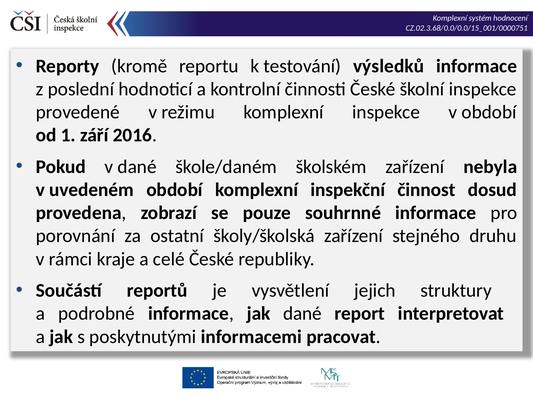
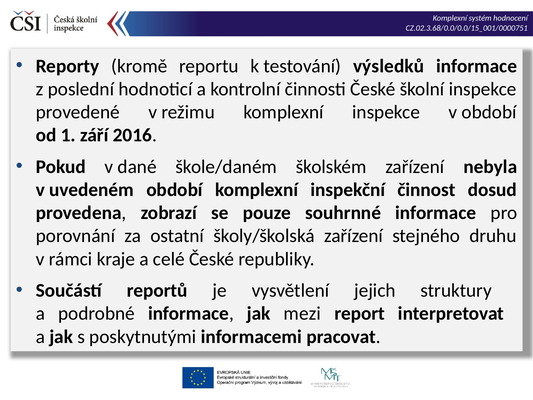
jak dané: dané -> mezi (302, 313)
